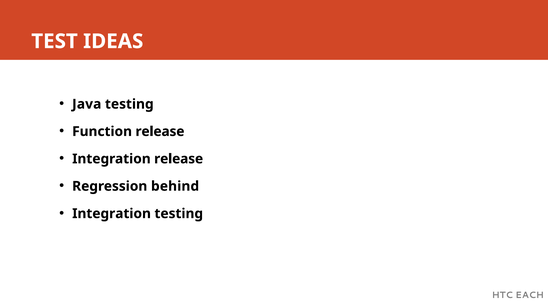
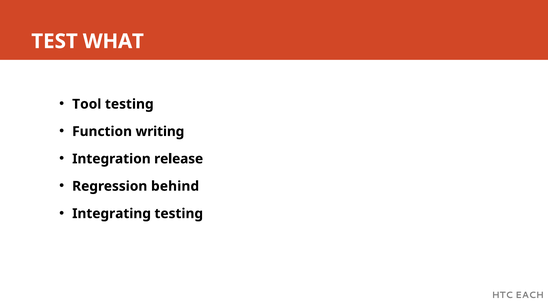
IDEAS: IDEAS -> WHAT (113, 41)
Java: Java -> Tool (87, 104)
Function release: release -> writing (160, 132)
Integration: Integration -> Integrating (112, 214)
